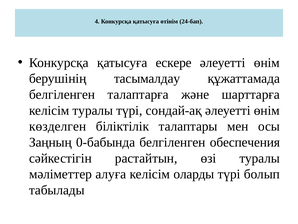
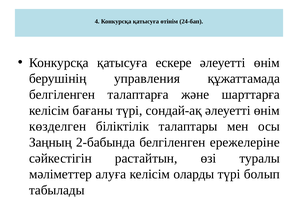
тасымалдау: тасымалдау -> управления (147, 78)
келісім туралы: туралы -> бағаны (93, 110)
0-бабында: 0-бабында -> 2-бабында (106, 142)
обеспечения: обеспечения -> ережелеріне (245, 142)
